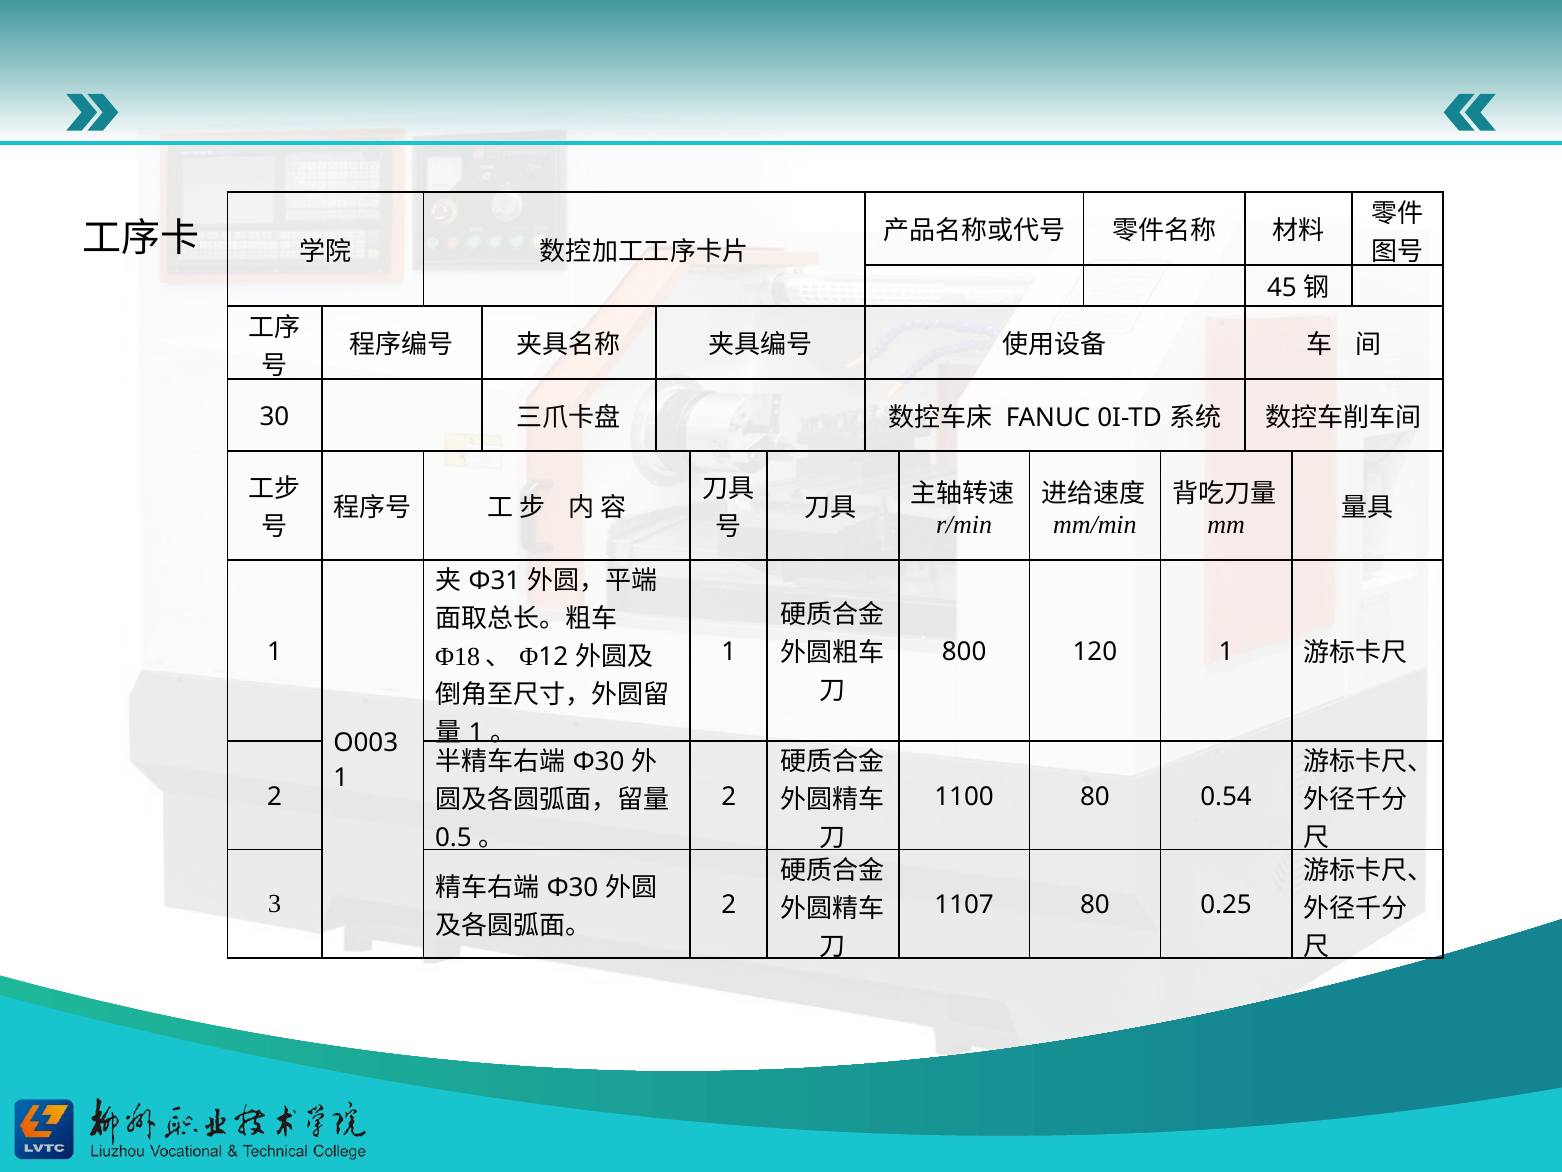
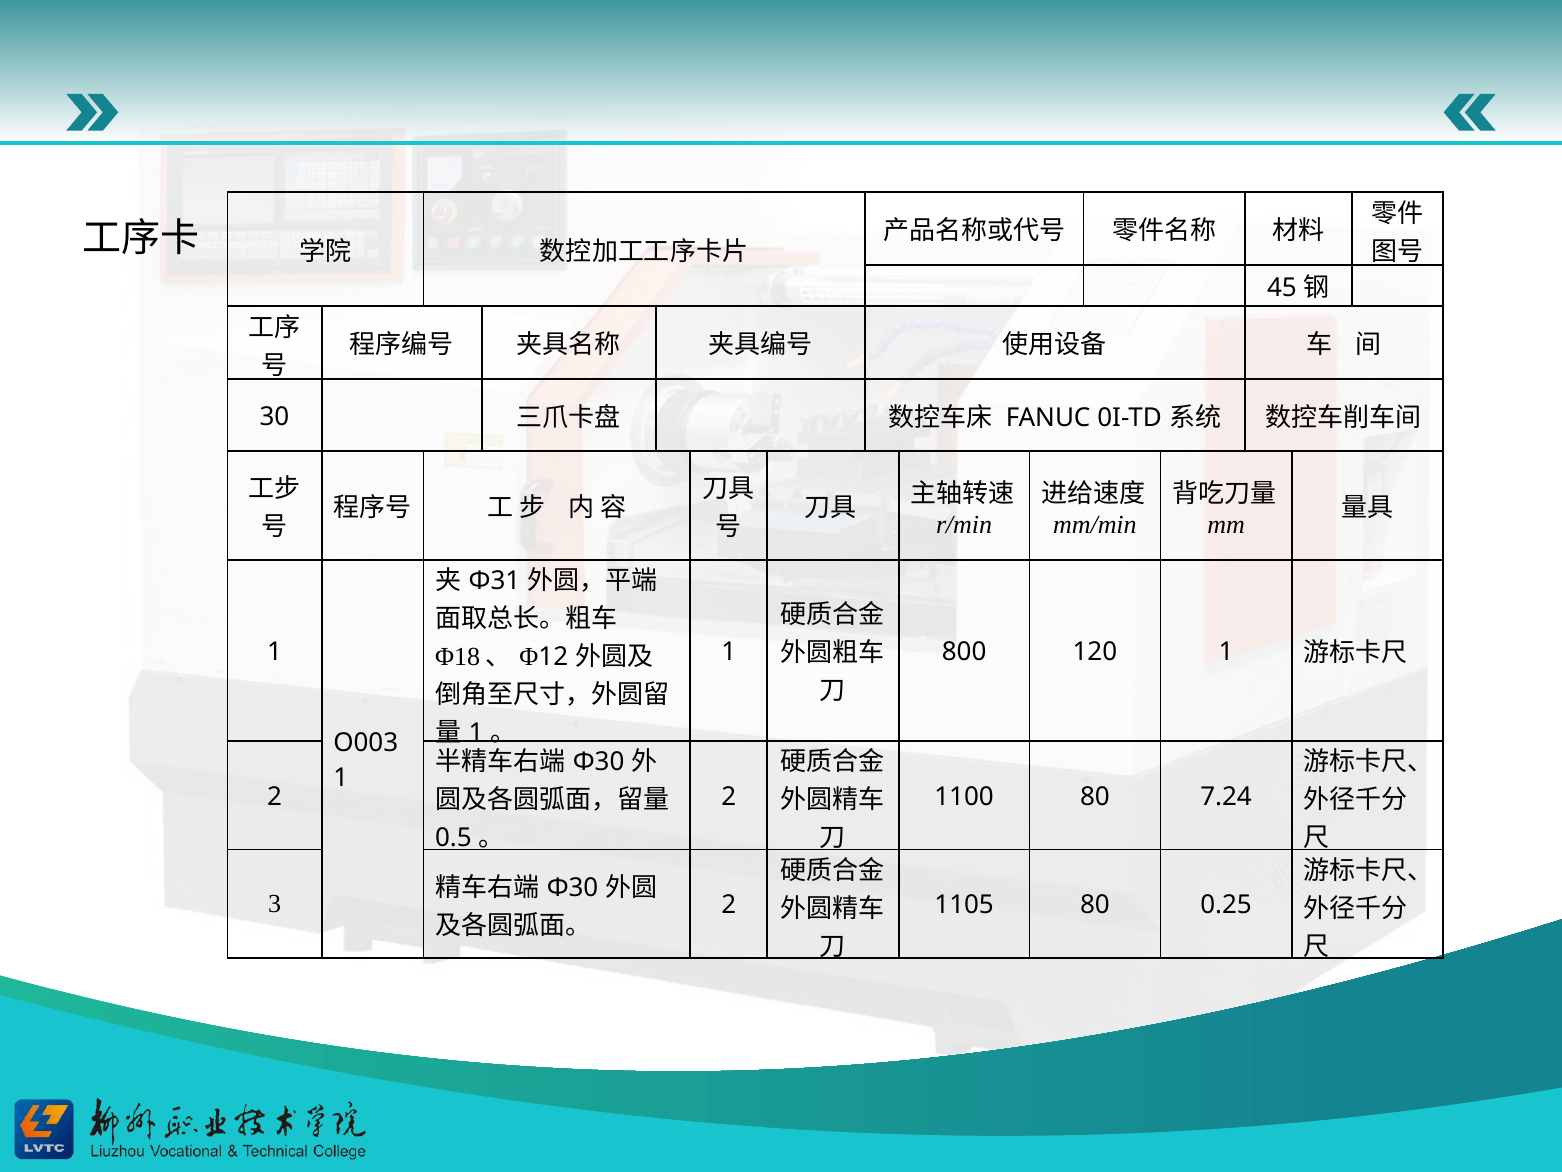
0.54: 0.54 -> 7.24 (1226, 796)
1107: 1107 -> 1105 (964, 905)
